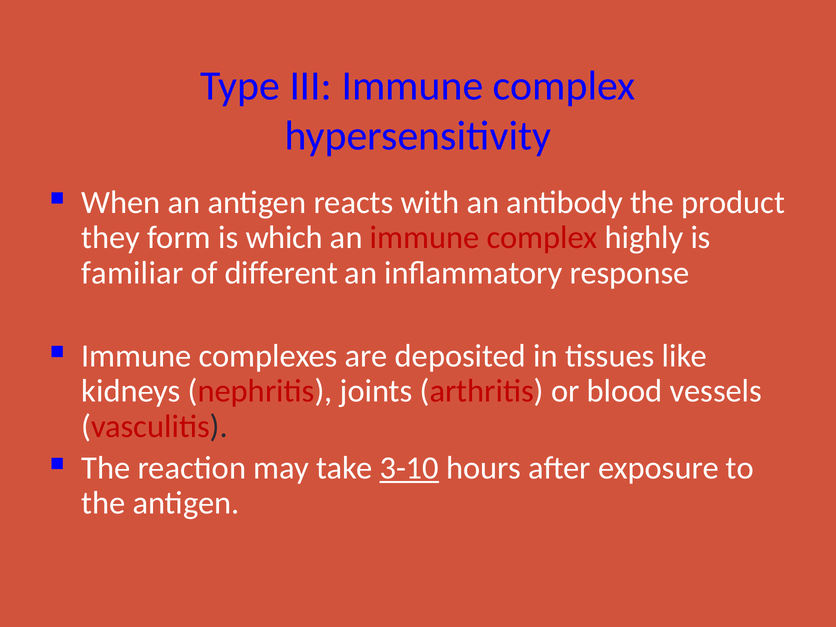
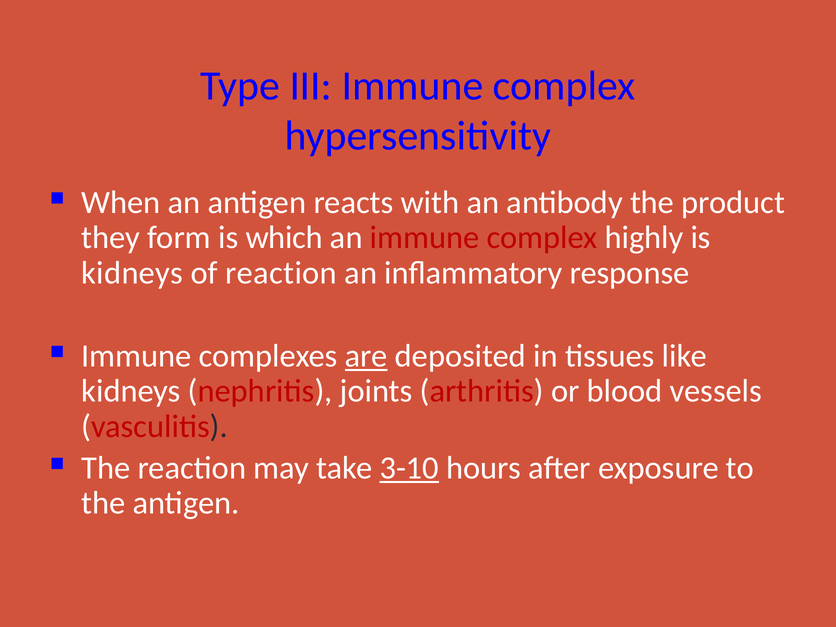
familiar: familiar -> kidneys (132, 273)
of different: different -> reaction (281, 273)
are underline: none -> present (366, 356)
